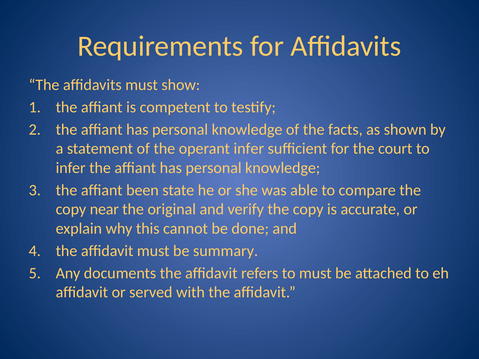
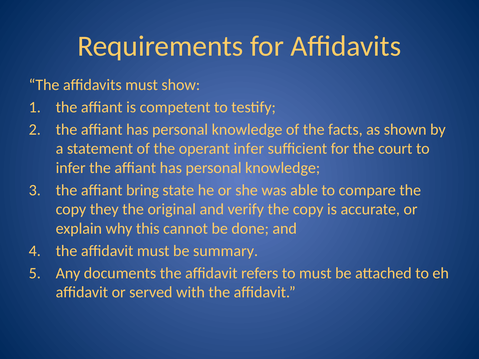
been: been -> bring (143, 190)
near: near -> they (104, 209)
